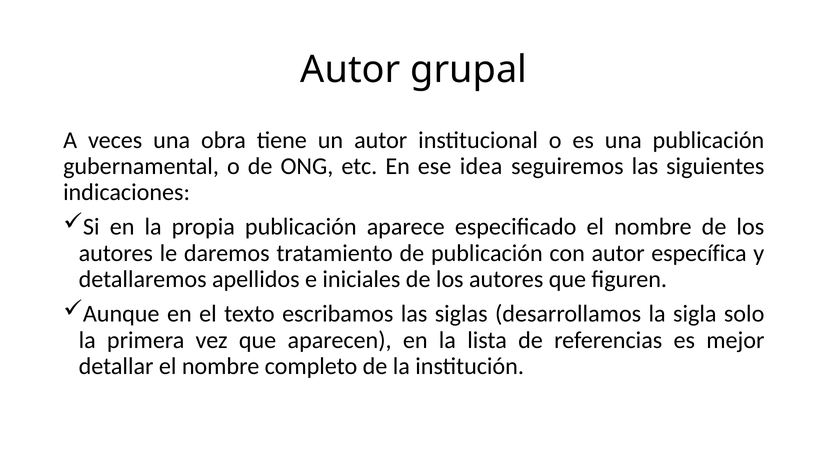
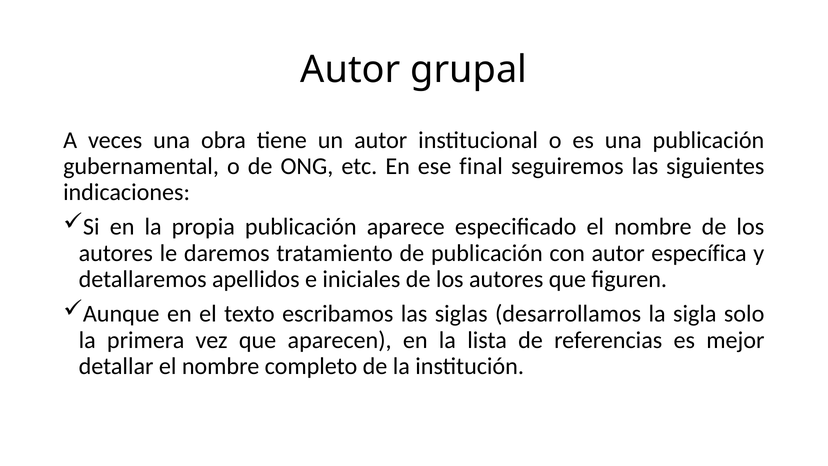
idea: idea -> final (481, 166)
